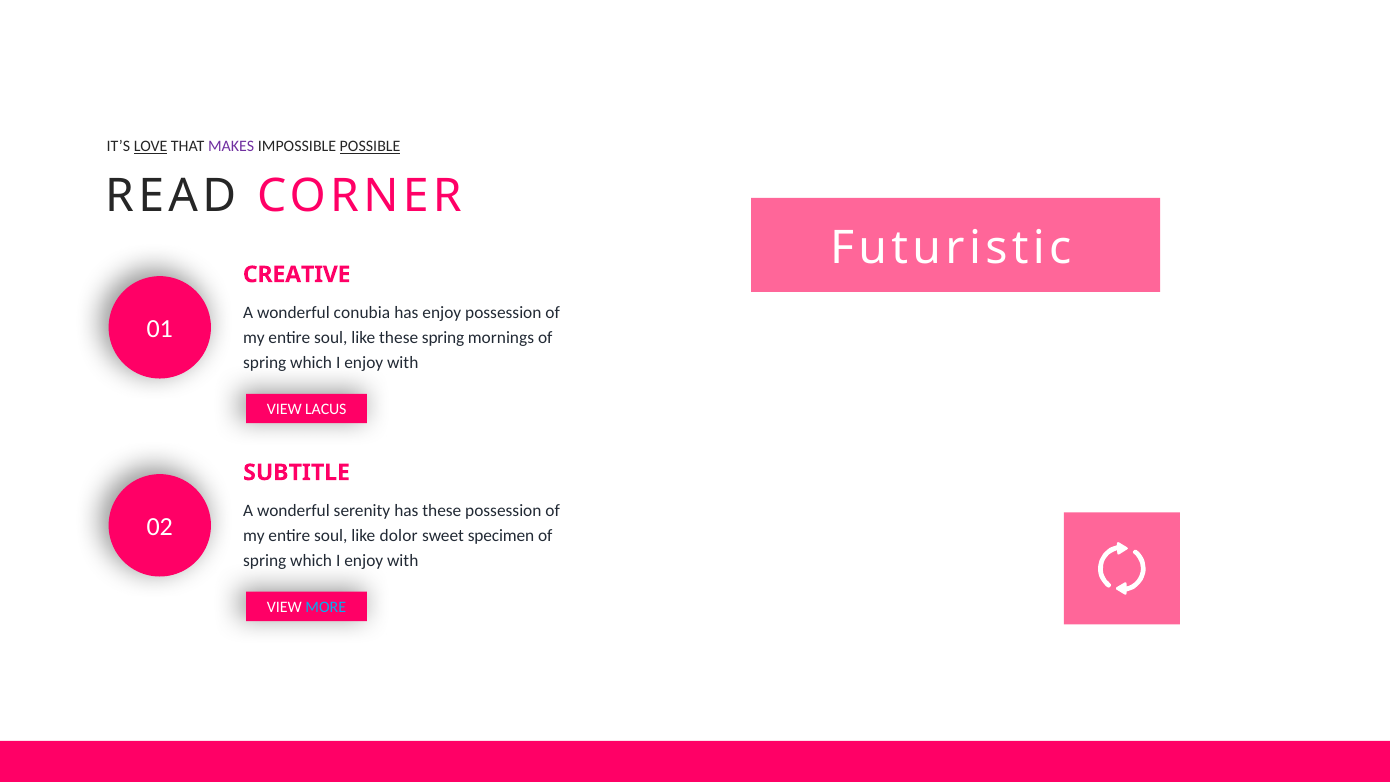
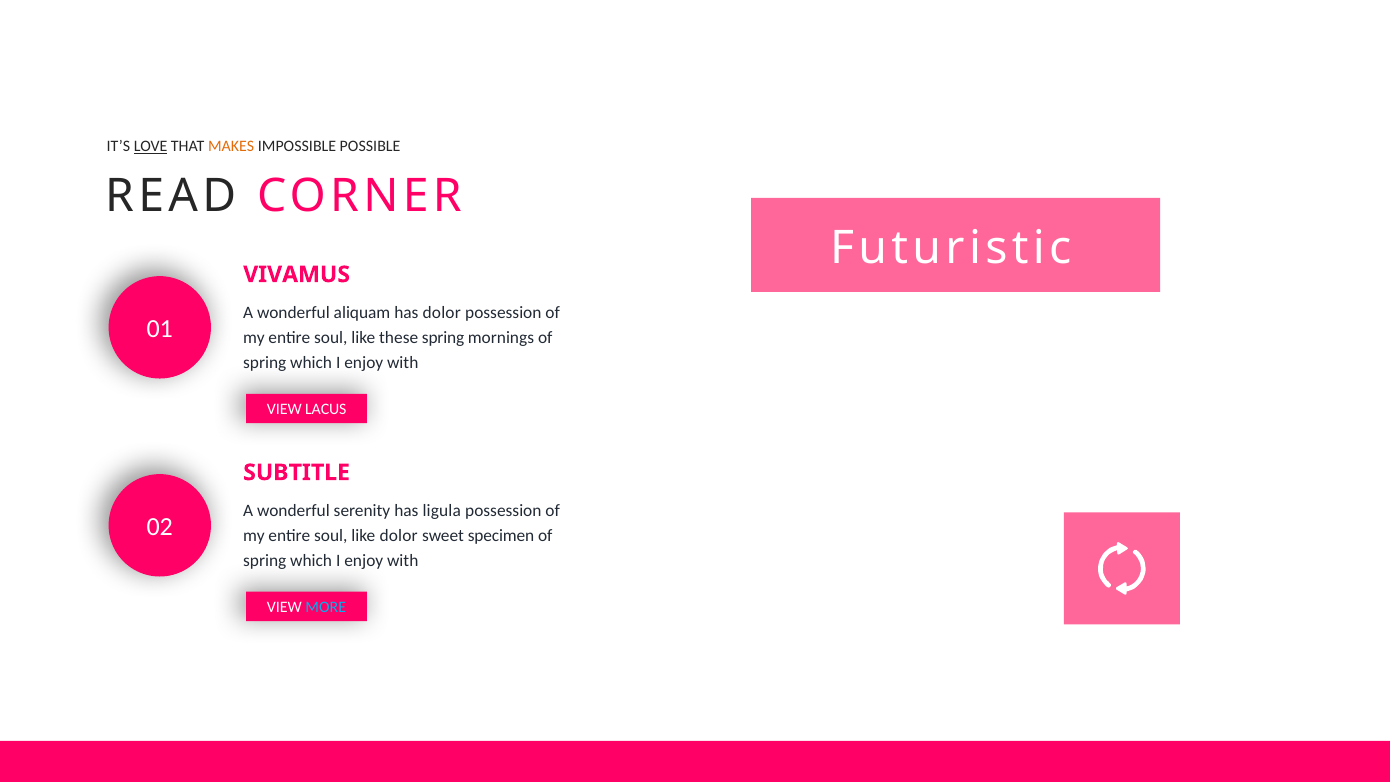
MAKES colour: purple -> orange (231, 146)
POSSIBLE underline: present -> none (370, 146)
CREATIVE: CREATIVE -> VIVAMUS (297, 274)
conubia: conubia -> aliquam (362, 313)
has enjoy: enjoy -> dolor (442, 313)
has these: these -> ligula (442, 511)
